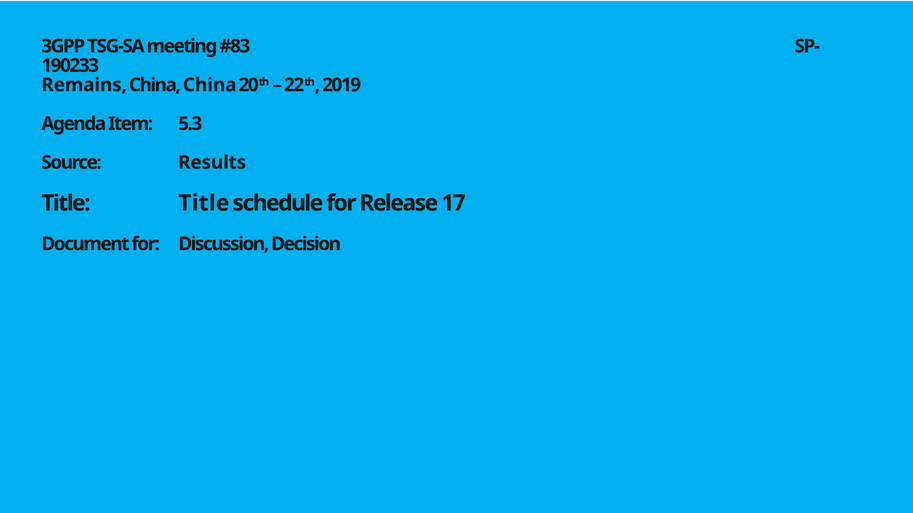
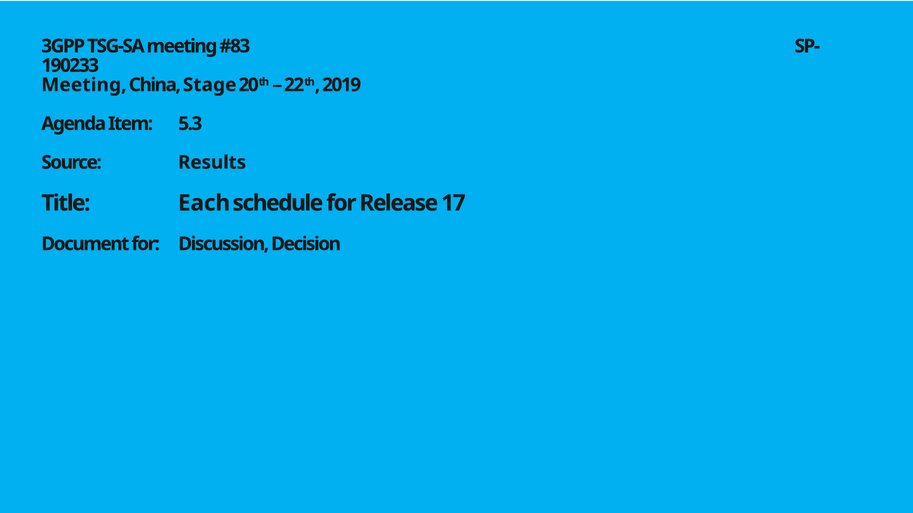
Remains: Remains -> Meeting (84, 85)
China China: China -> Stage (210, 85)
Title Title: Title -> Each (204, 203)
